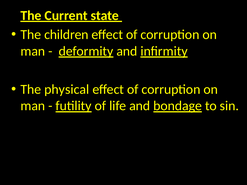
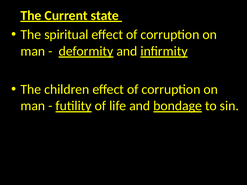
children: children -> spiritual (66, 35)
physical: physical -> children (67, 90)
